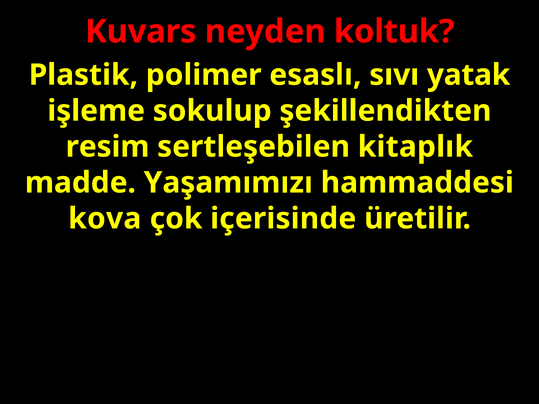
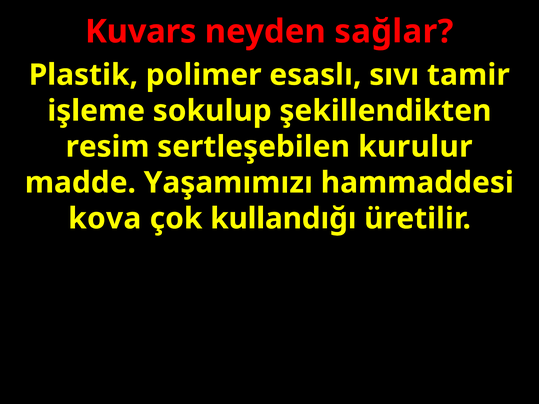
koltuk: koltuk -> sağlar (394, 32)
yatak: yatak -> tamir (468, 75)
kitaplık: kitaplık -> kurulur (415, 147)
içerisinde: içerisinde -> kullandığı (283, 219)
